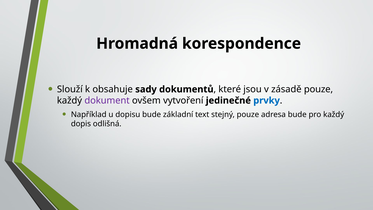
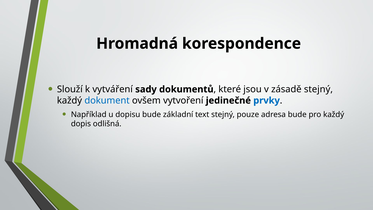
obsahuje: obsahuje -> vytváření (113, 89)
zásadě pouze: pouze -> stejný (318, 89)
dokument colour: purple -> blue (107, 100)
